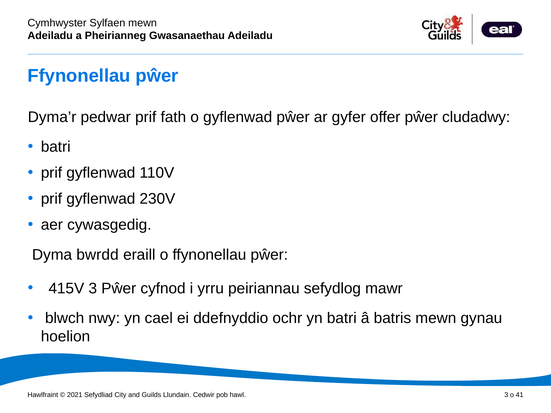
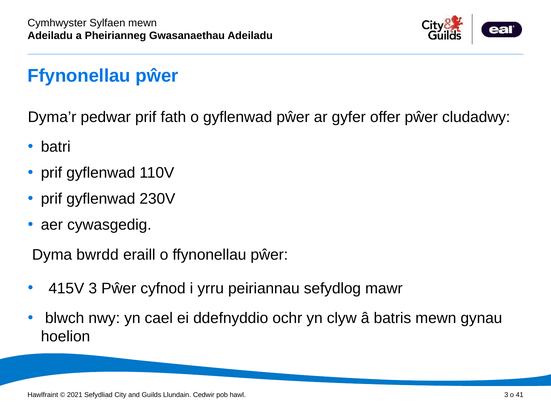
yn batri: batri -> clyw (342, 318)
